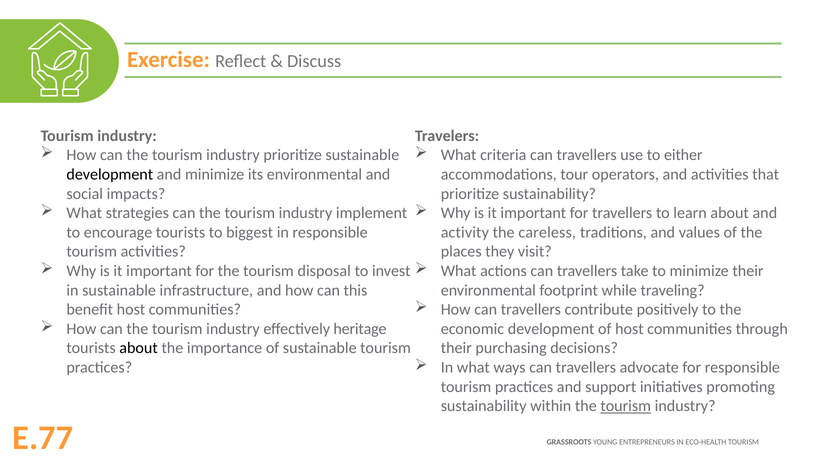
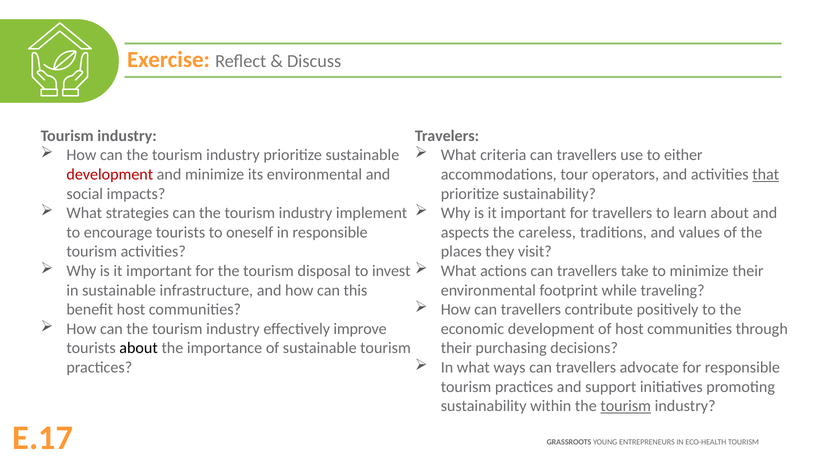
development colour: black -> red (110, 174)
that underline: none -> present (766, 174)
biggest: biggest -> oneself (250, 232)
activity: activity -> aspects (465, 232)
heritage: heritage -> improve (360, 329)
E.77: E.77 -> E.17 (43, 438)
